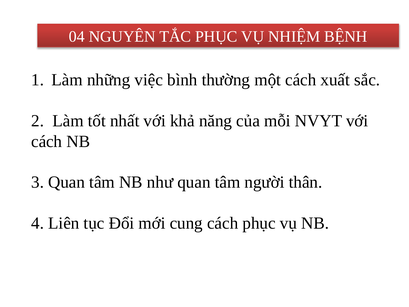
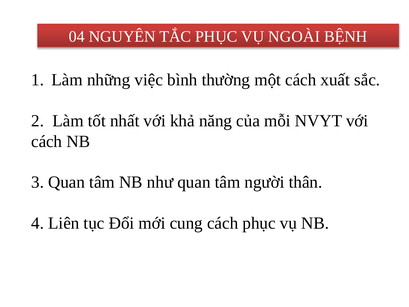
NHIỆM: NHIỆM -> NGOÀI (294, 37)
